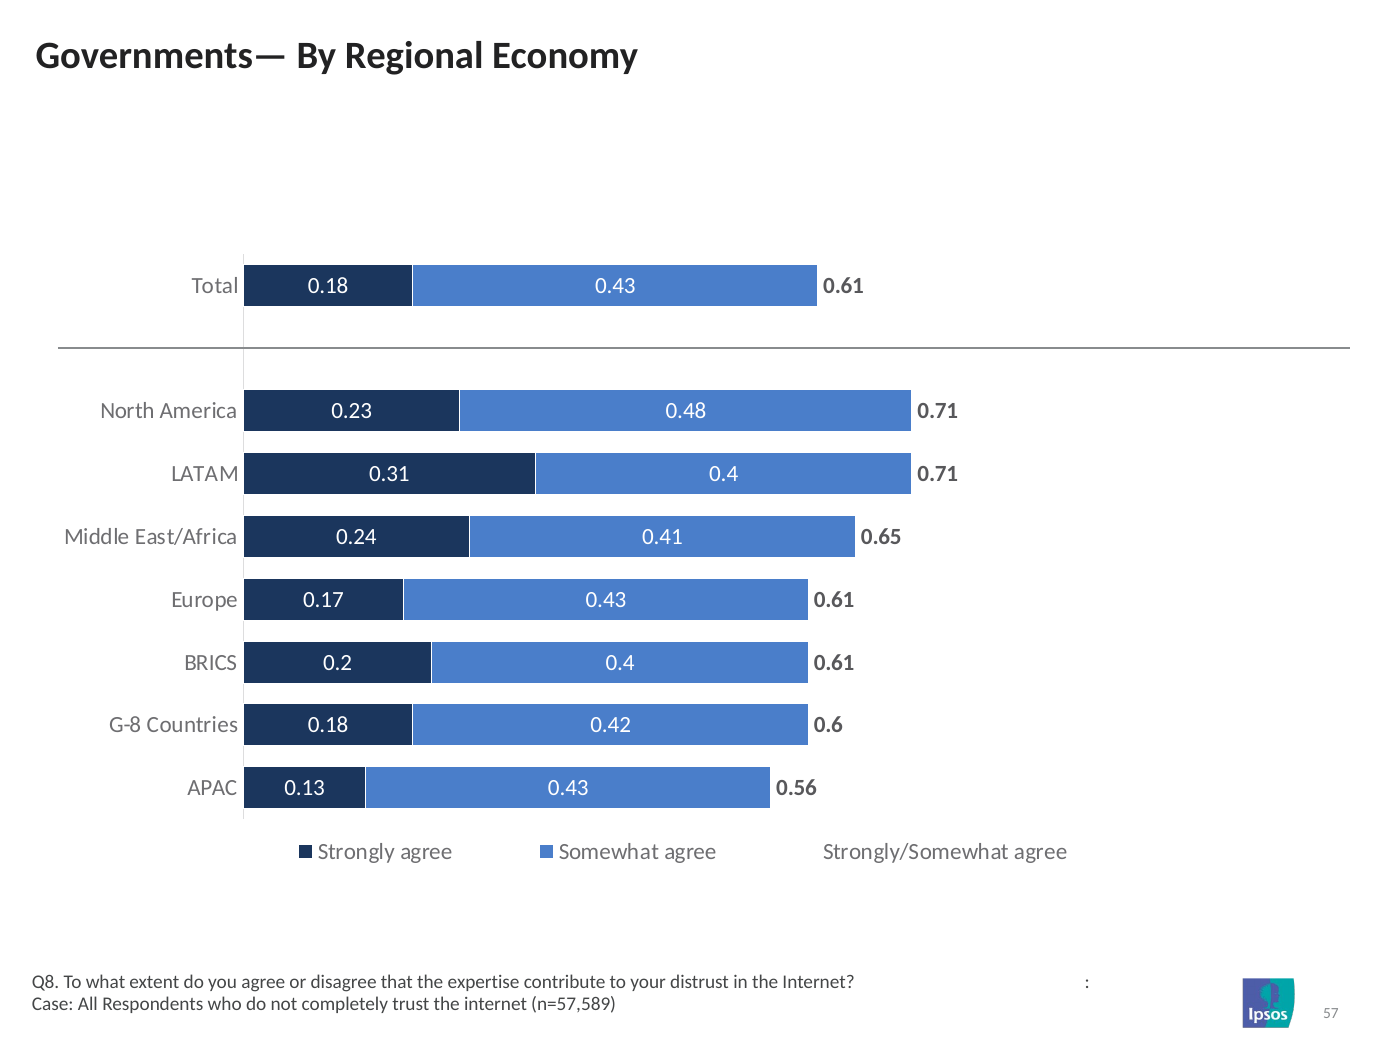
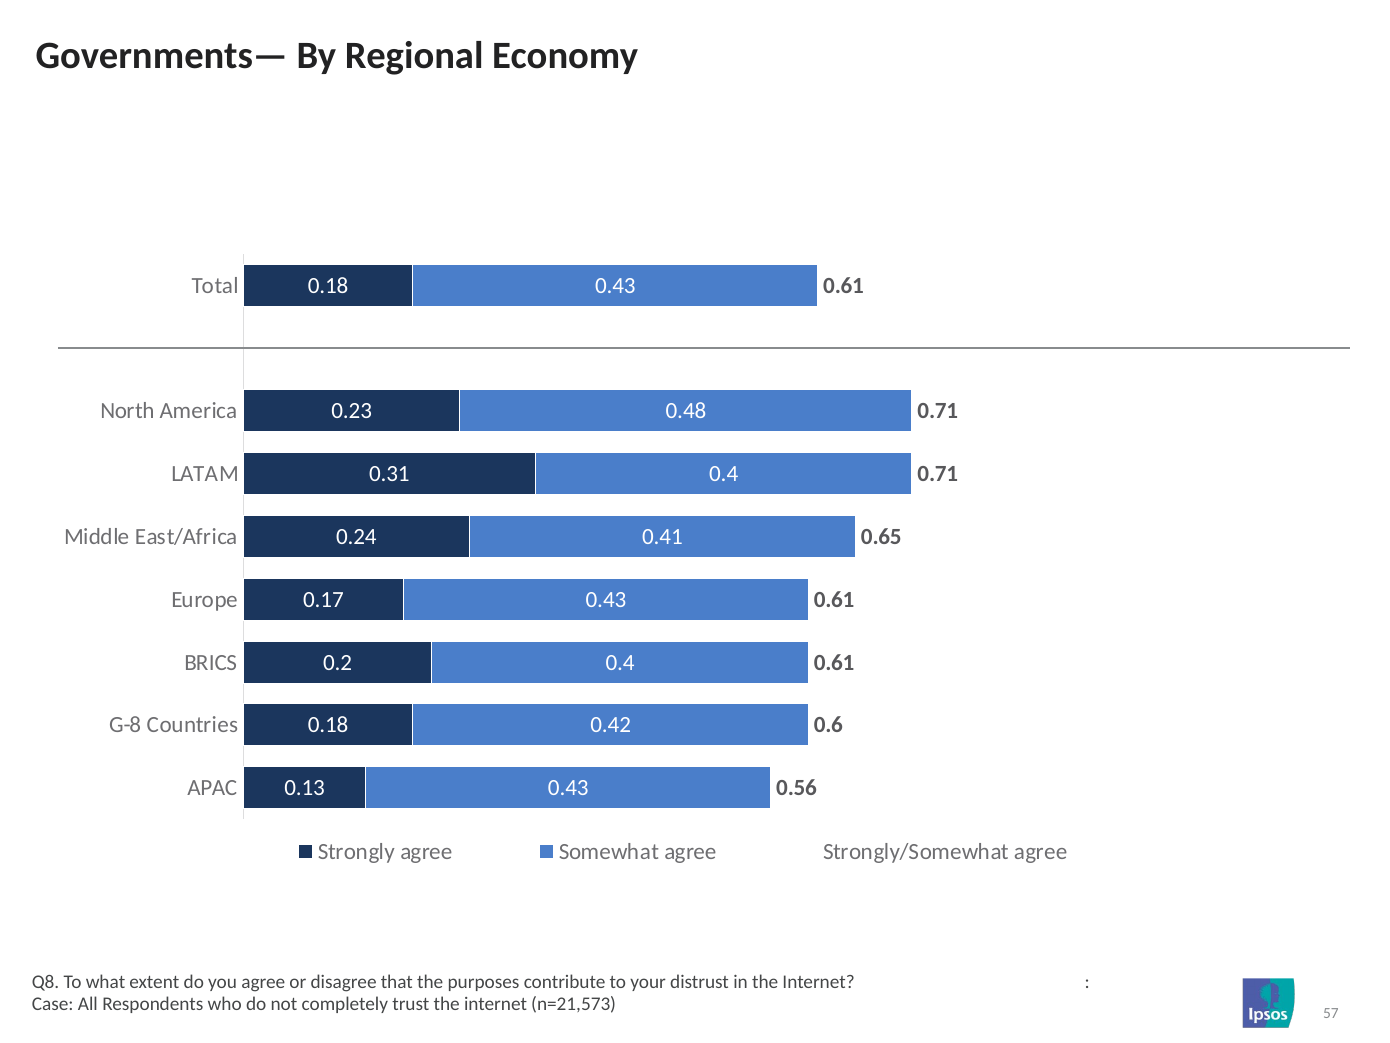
expertise: expertise -> purposes (483, 981)
n=57,589: n=57,589 -> n=21,573 (574, 1003)
